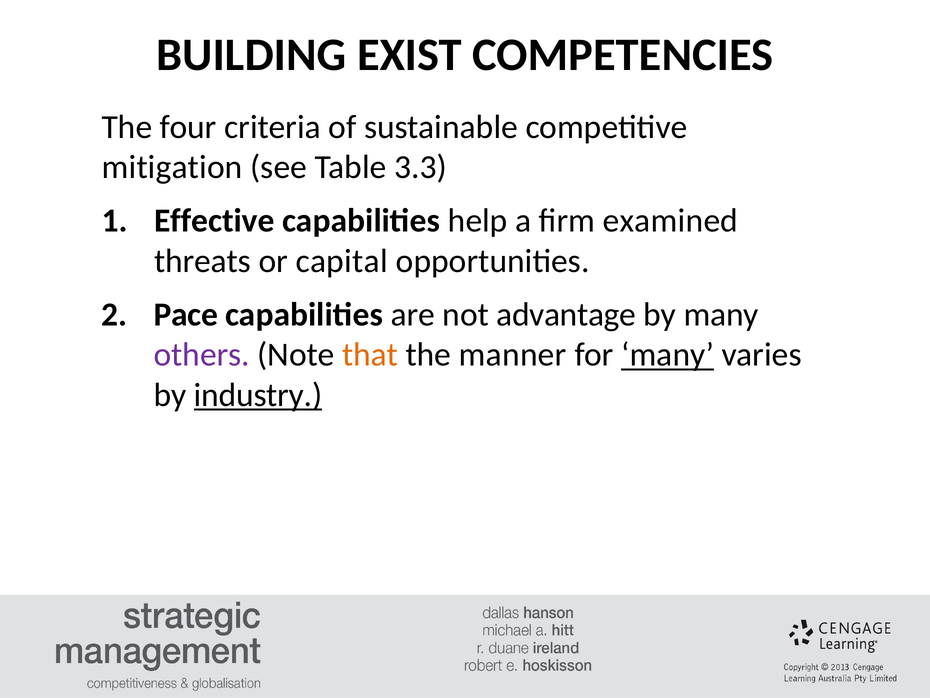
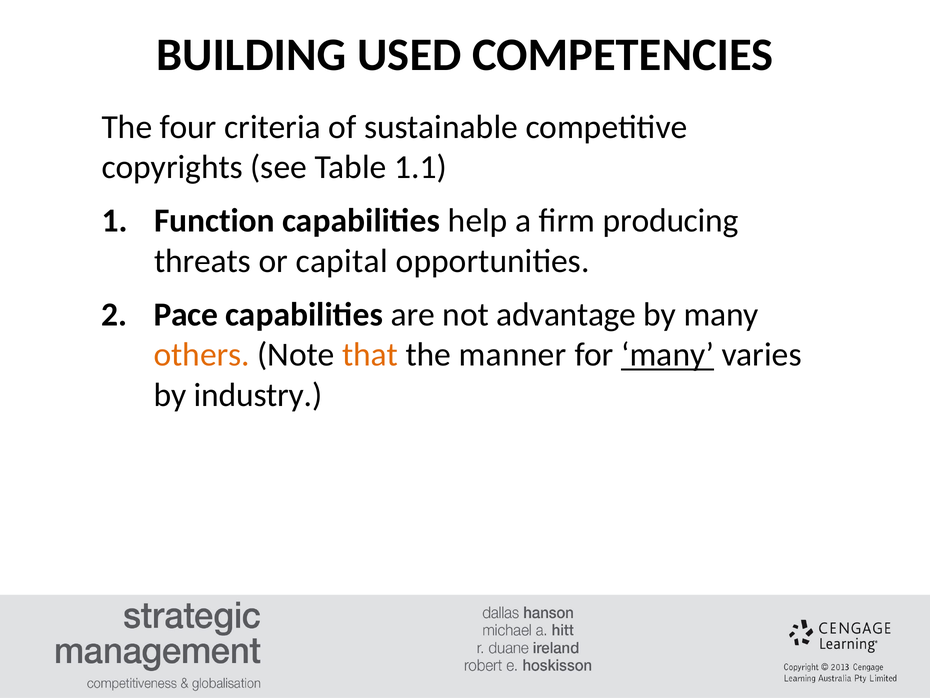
EXIST: EXIST -> USED (409, 55)
mitigation: mitigation -> copyrights (172, 167)
3.3: 3.3 -> 1.1 (420, 167)
Effective: Effective -> Function (214, 221)
examined: examined -> producing (671, 221)
others colour: purple -> orange (202, 355)
industry underline: present -> none (258, 395)
